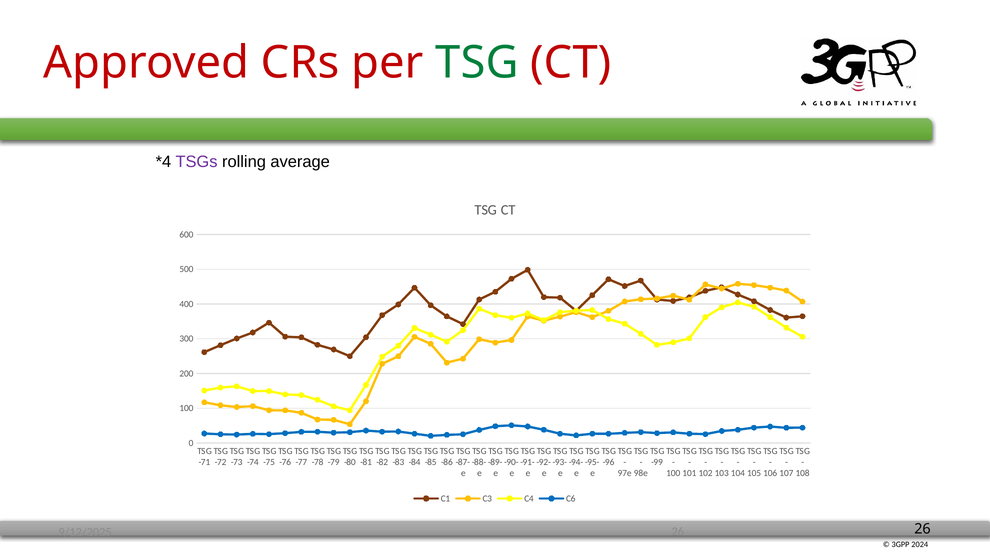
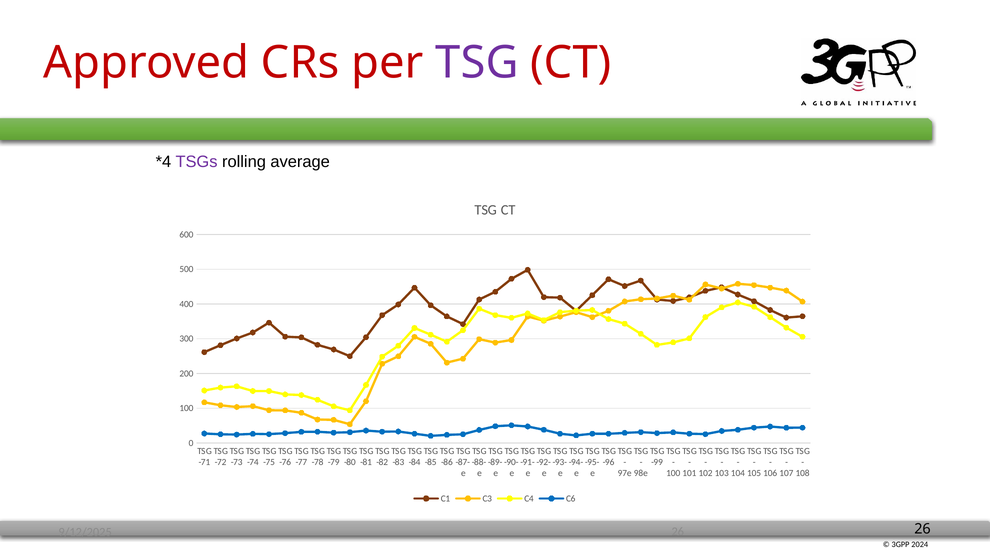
TSG colour: green -> purple (477, 63)
